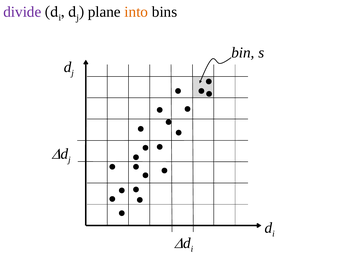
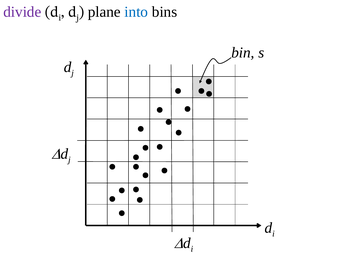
into colour: orange -> blue (136, 12)
